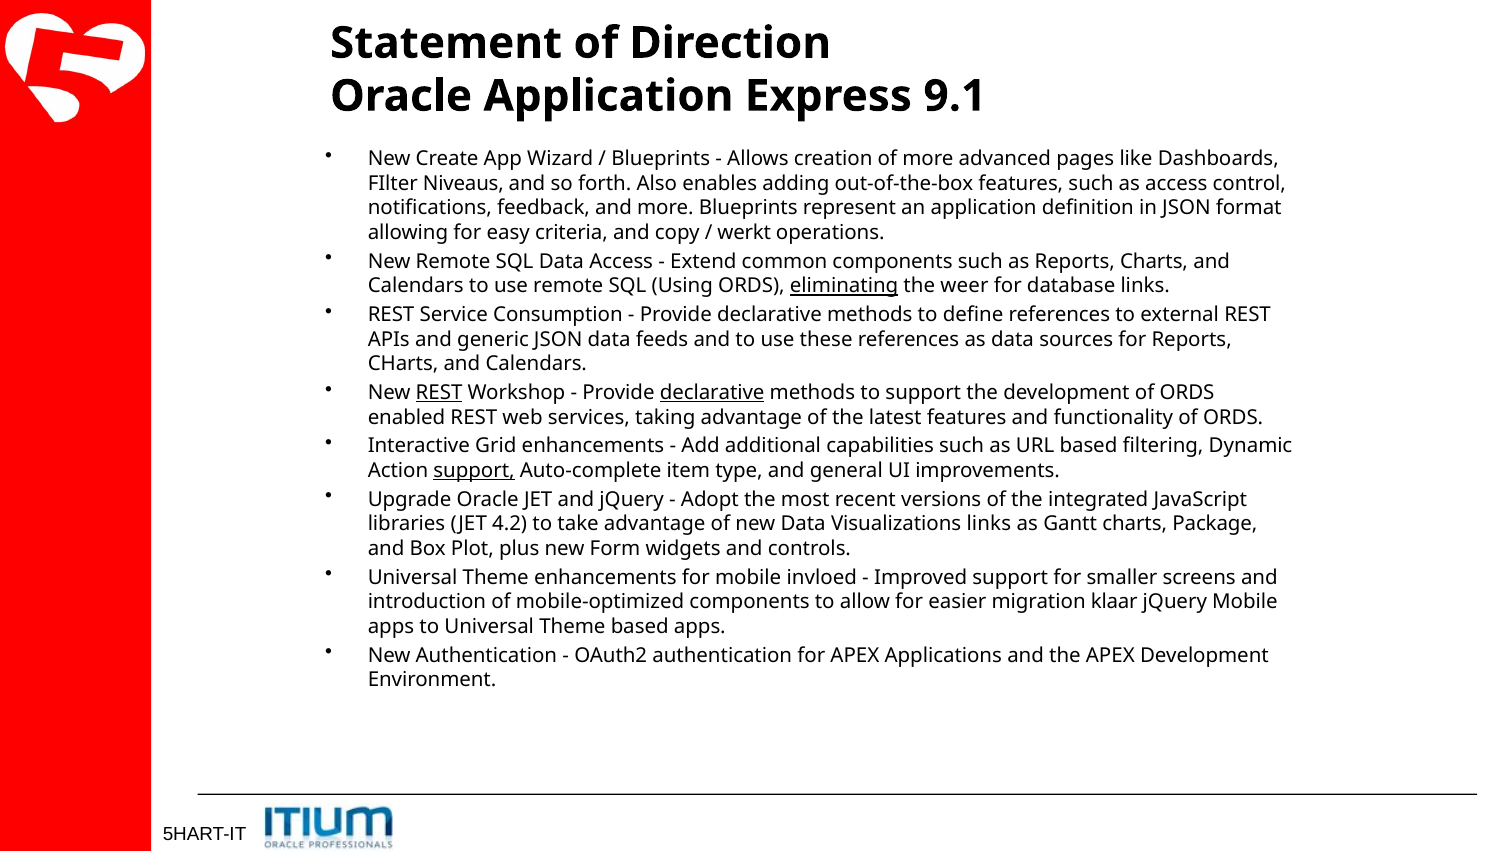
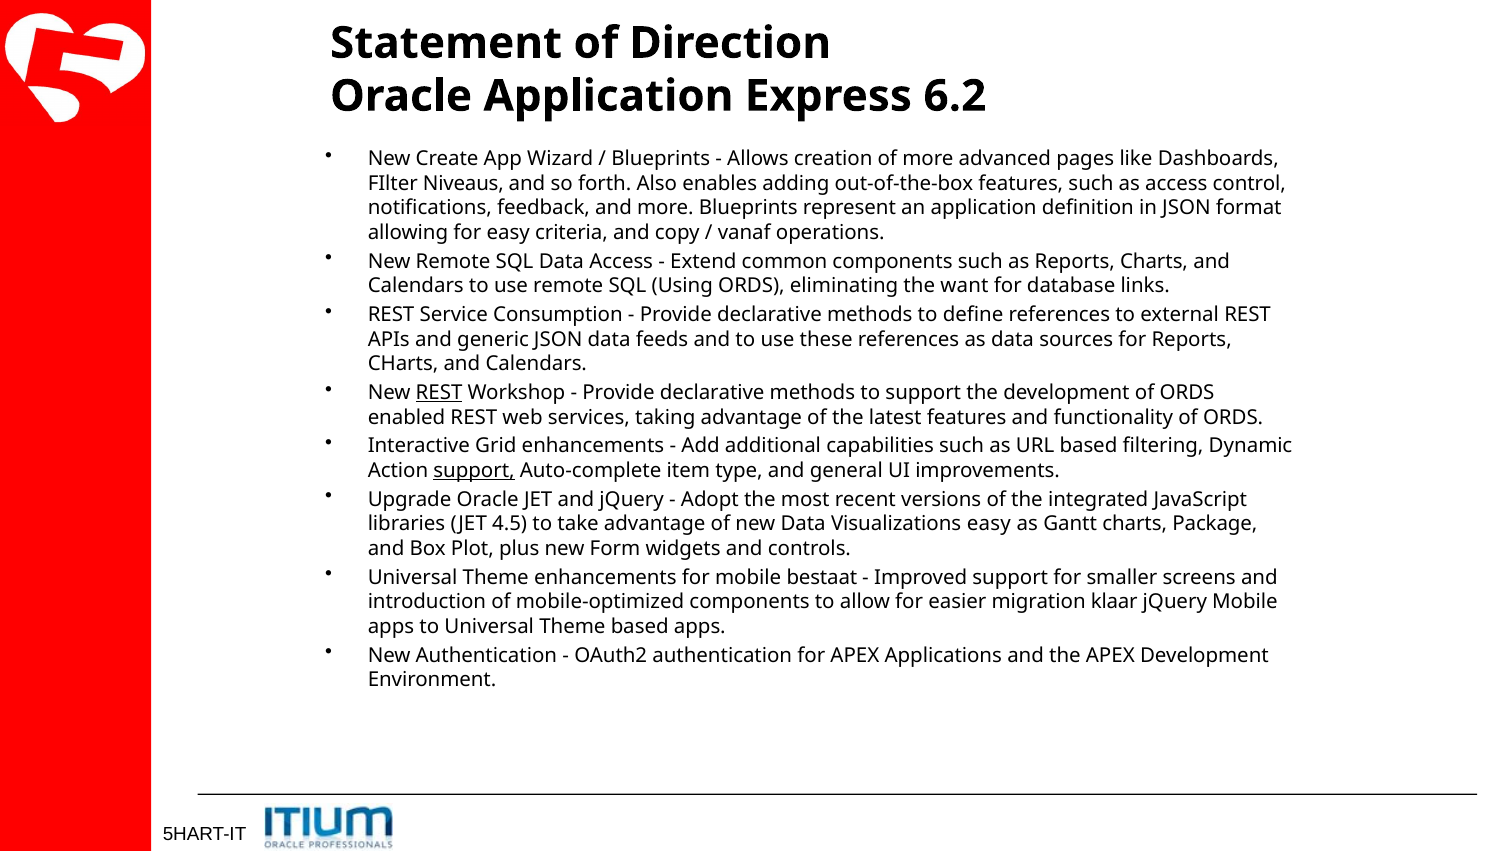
9.1: 9.1 -> 6.2 (955, 96)
werkt: werkt -> vanaf (744, 233)
eliminating underline: present -> none (844, 286)
weer: weer -> want (964, 286)
declarative underline: present -> none (712, 393)
4.2: 4.2 -> 4.5 (510, 524)
Visualizations links: links -> easy (989, 524)
invloed: invloed -> bestaat (822, 577)
